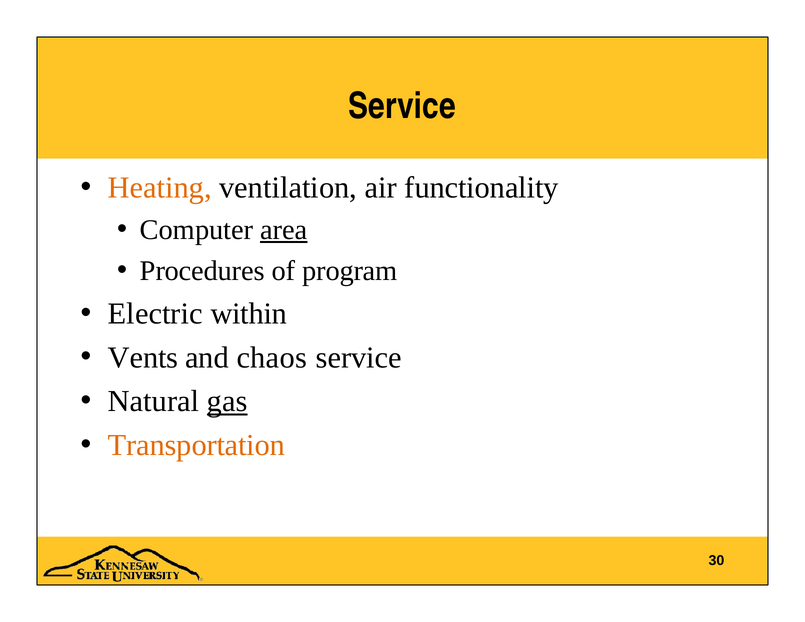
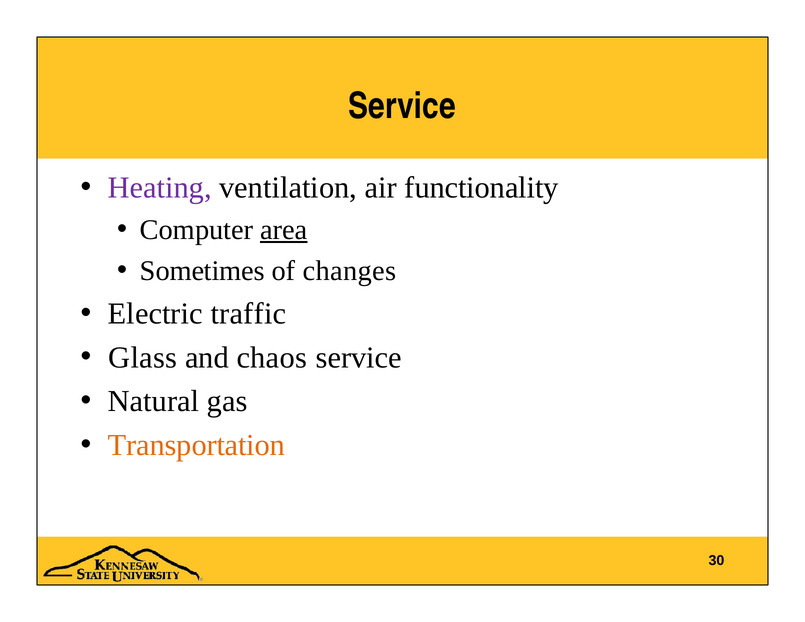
Heating colour: orange -> purple (160, 188)
Procedures: Procedures -> Sometimes (202, 271)
program: program -> changes (350, 271)
within: within -> traffic (248, 314)
Vents: Vents -> Glass (143, 358)
gas underline: present -> none (227, 401)
